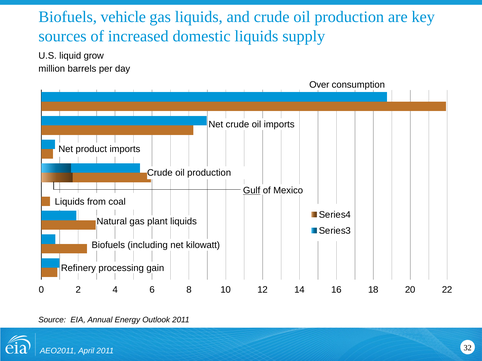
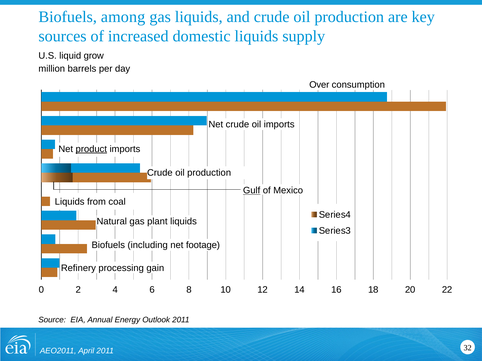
vehicle: vehicle -> among (123, 17)
product underline: none -> present (91, 149)
kilowatt: kilowatt -> footage (203, 245)
